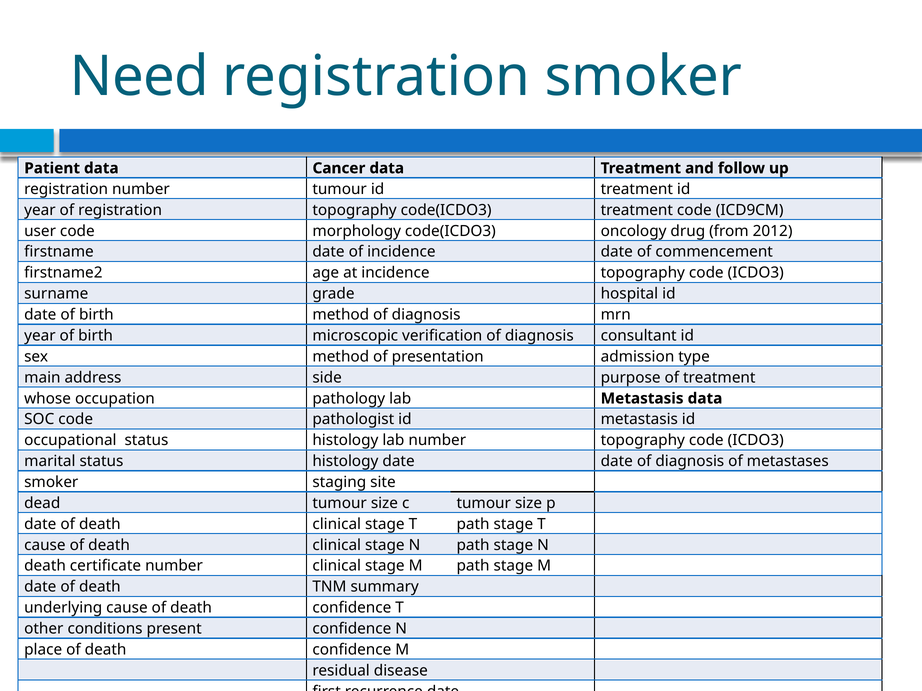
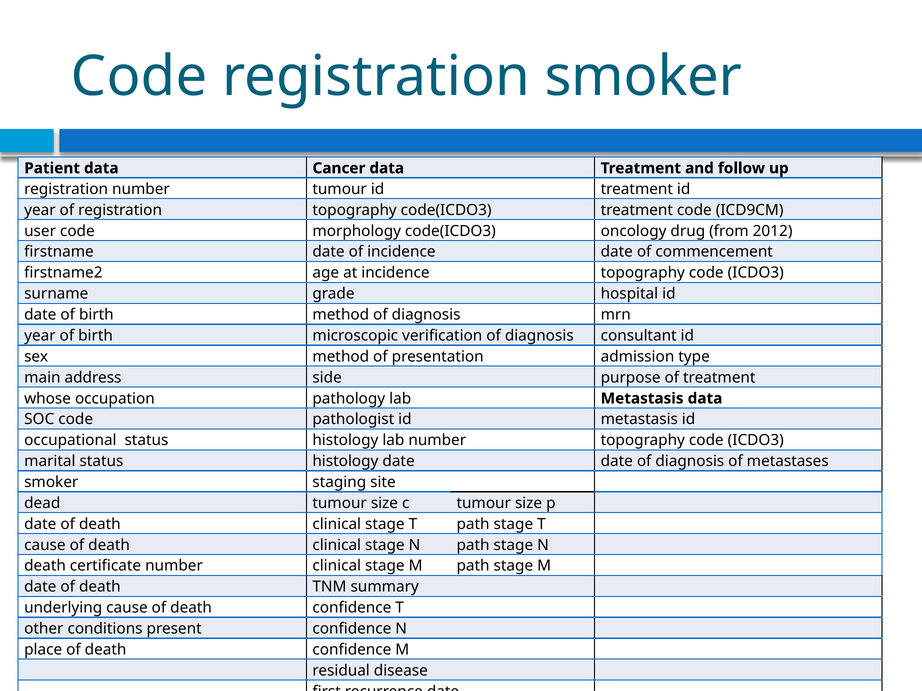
Need: Need -> Code (139, 77)
